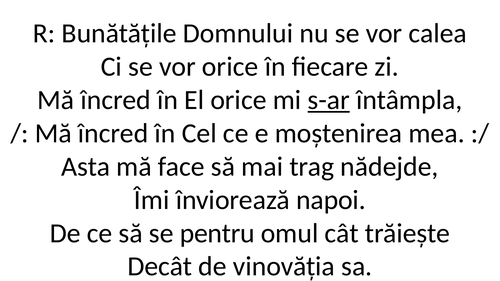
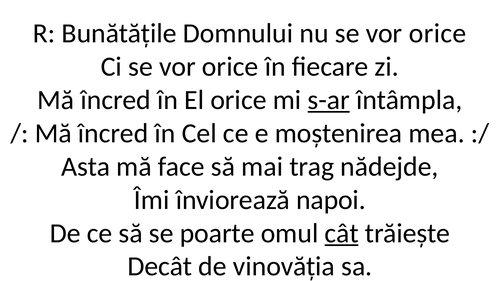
nu se vor calea: calea -> orice (438, 33)
pentru: pentru -> poarte (217, 233)
cât underline: none -> present (342, 233)
